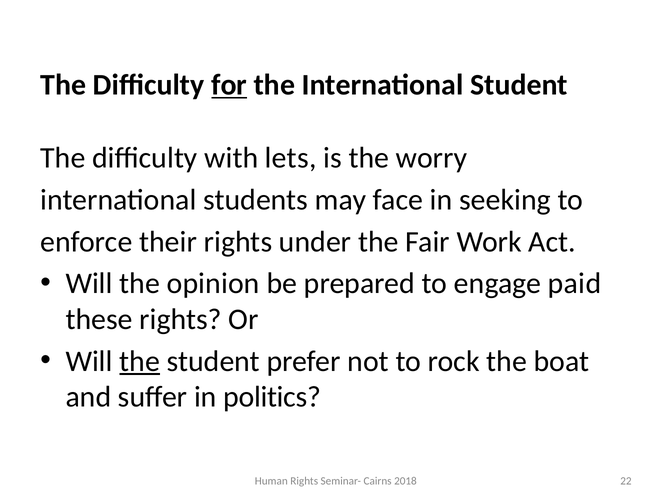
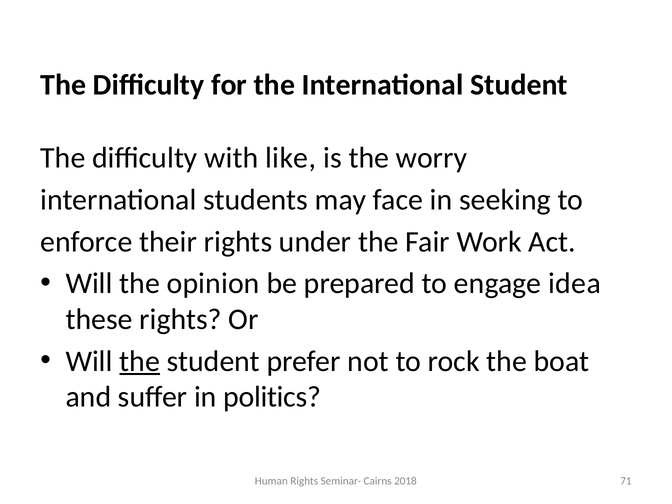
for underline: present -> none (229, 85)
lets: lets -> like (291, 158)
paid: paid -> idea (575, 284)
22: 22 -> 71 (626, 481)
